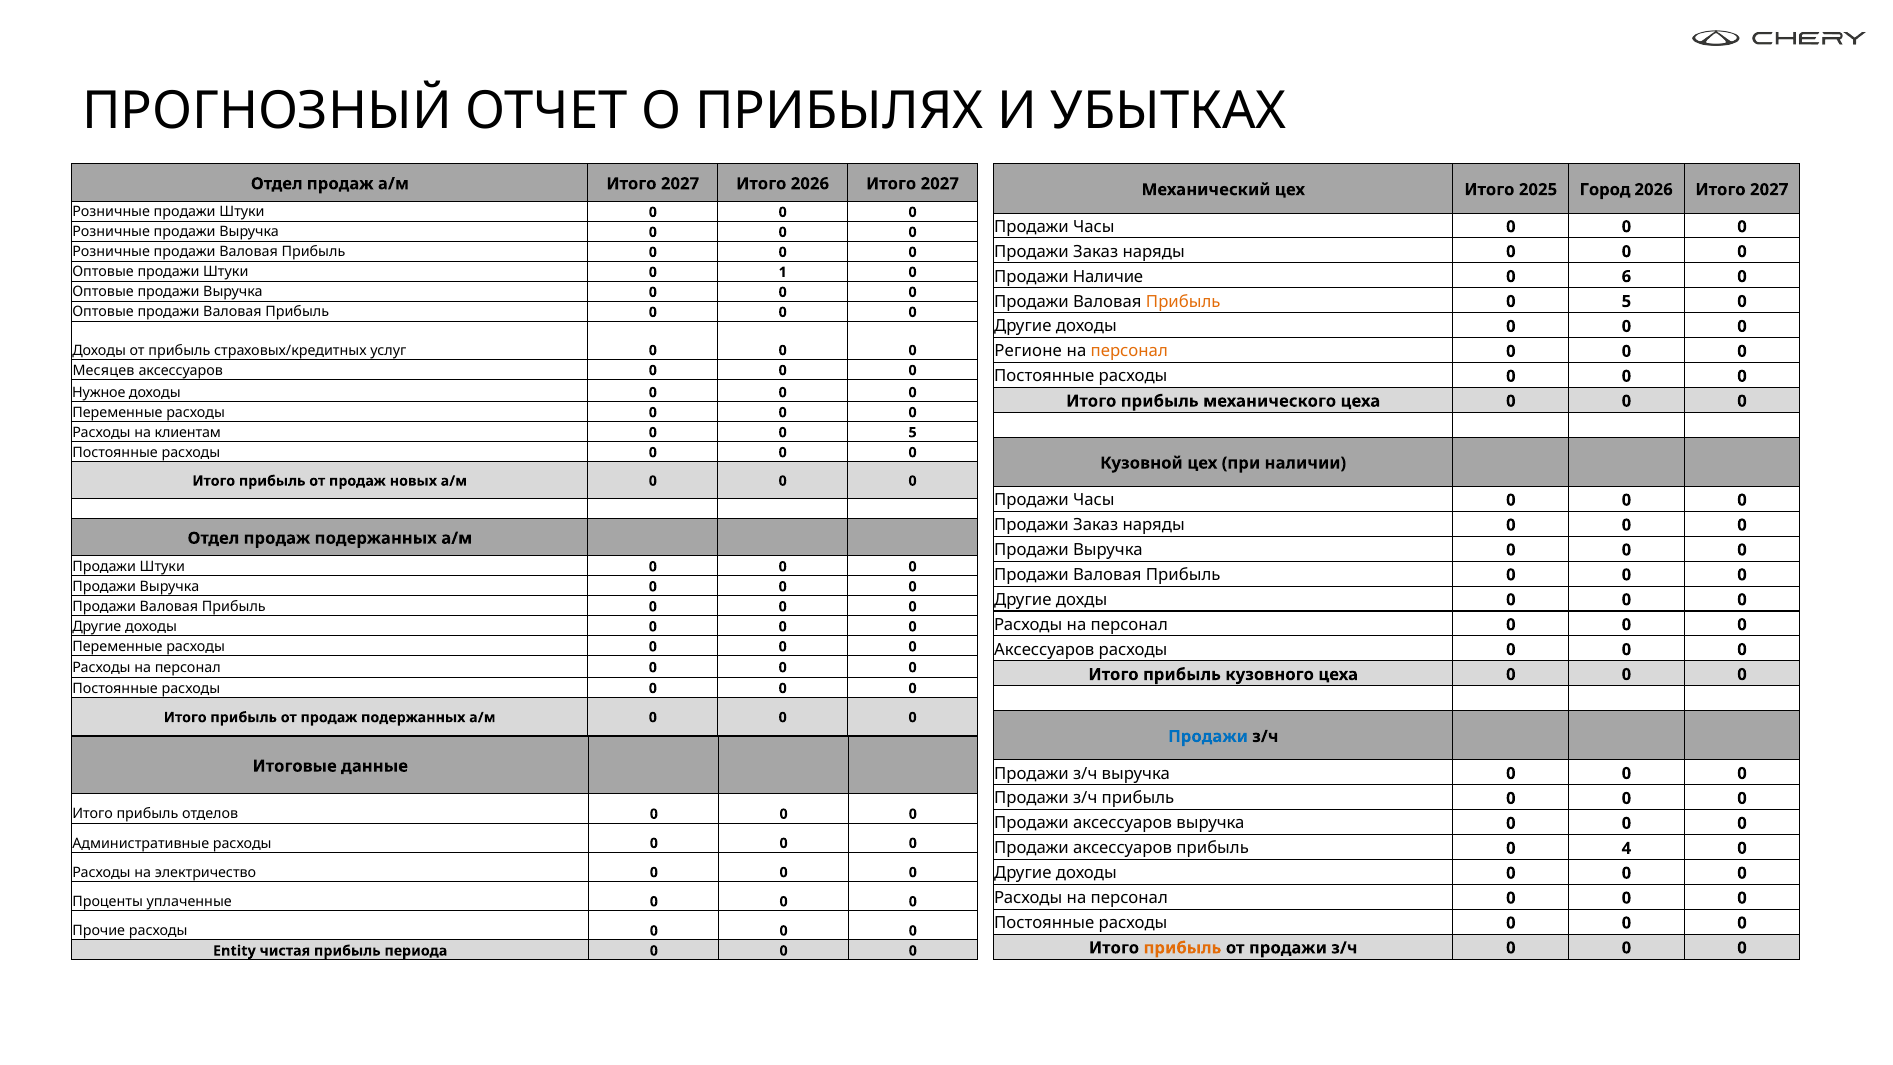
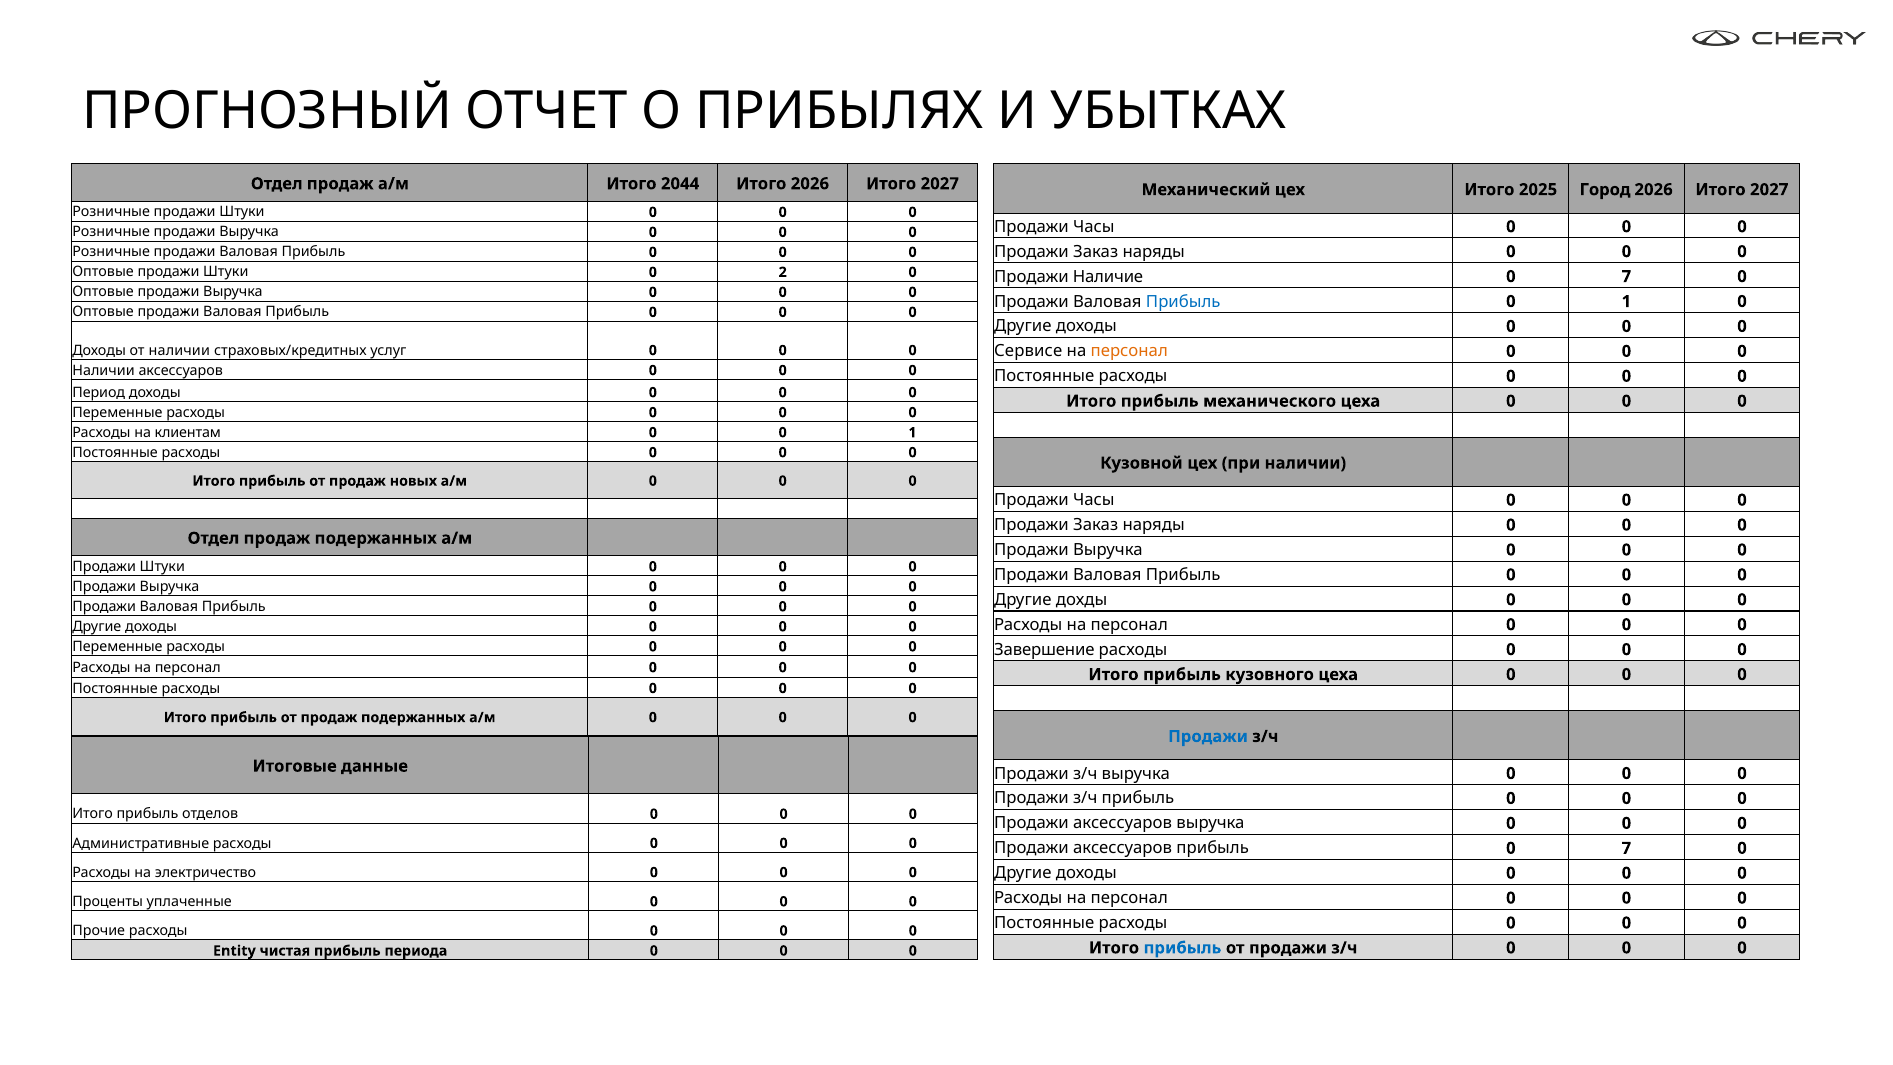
а/м Итого 2027: 2027 -> 2044 (680, 184)
1: 1 -> 2 (783, 272)
6: 6 -> 7 (1626, 277)
Прибыль colour: orange -> blue (1183, 301)
5: 5 -> 1 (1626, 301)
от прибыль: прибыль -> наличии (179, 350)
Регионе: Регионе -> Сервисе (1028, 351)
Месяцев: Месяцев -> Наличии (104, 370)
Нужное: Нужное -> Период (99, 392)
0 0 5: 5 -> 1 (913, 432)
Аксессуаров: Аксессуаров -> Завершение (1044, 649)
прибыль 0 4: 4 -> 7 (1626, 848)
прибыль colour: orange -> blue (1182, 948)
